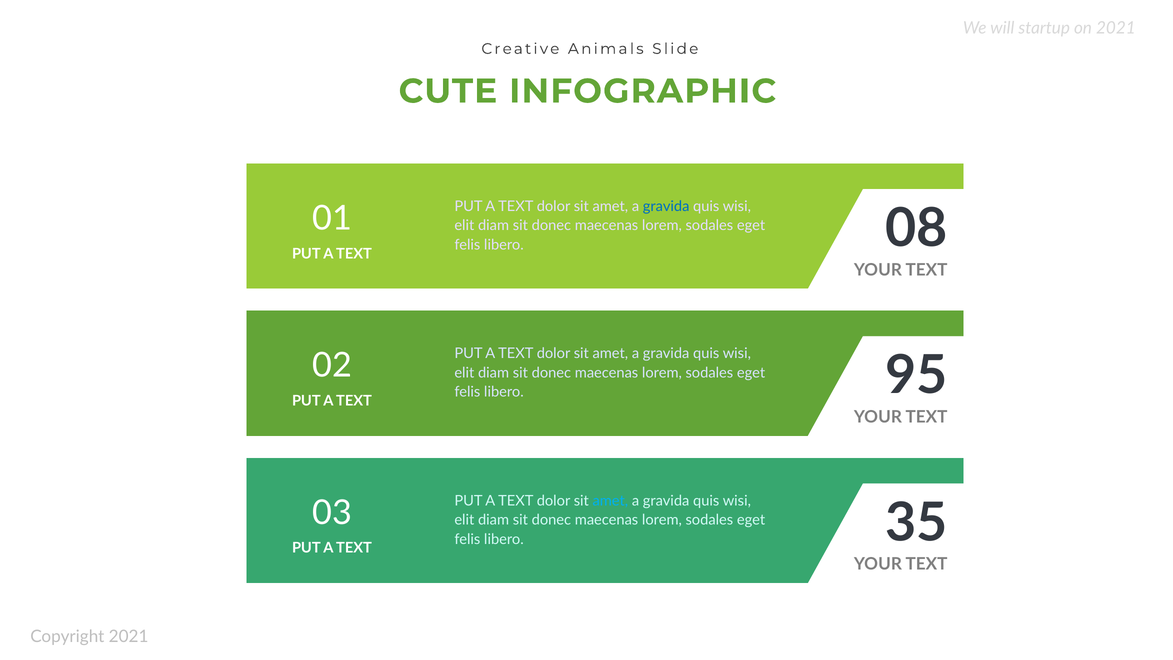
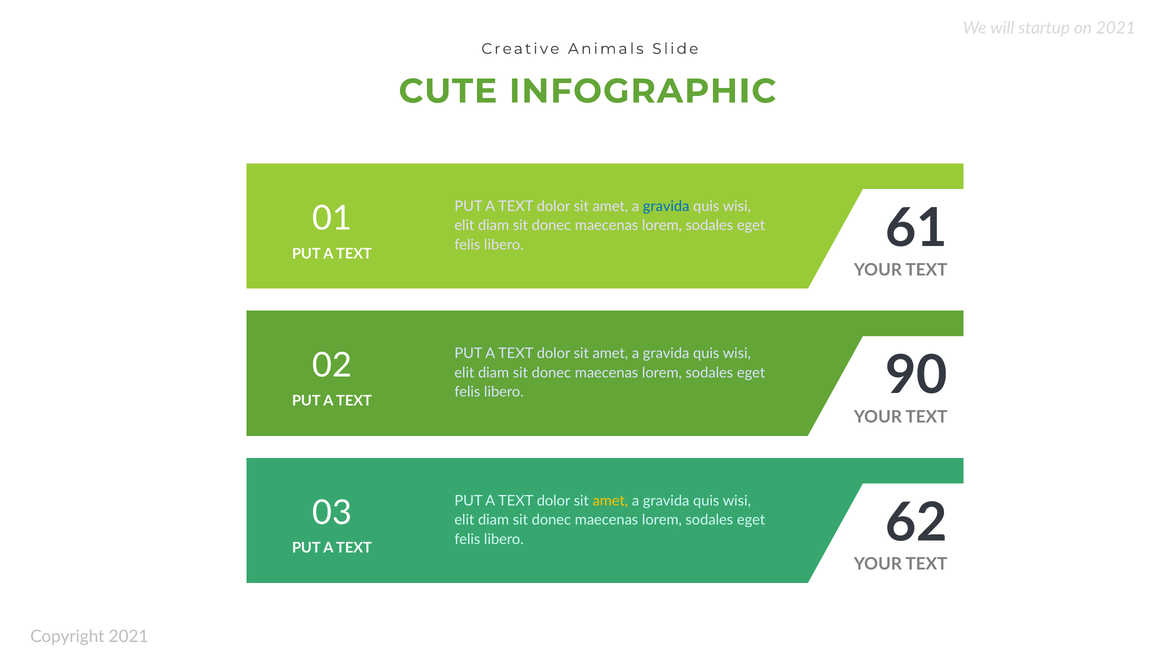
08: 08 -> 61 (916, 229)
95: 95 -> 90 (916, 376)
amet colour: light blue -> yellow (610, 501)
35: 35 -> 62 (916, 523)
